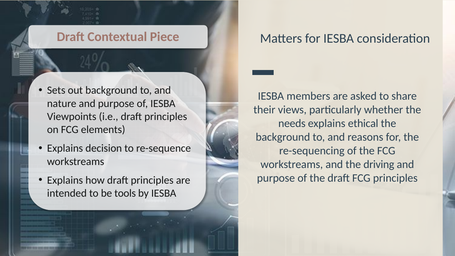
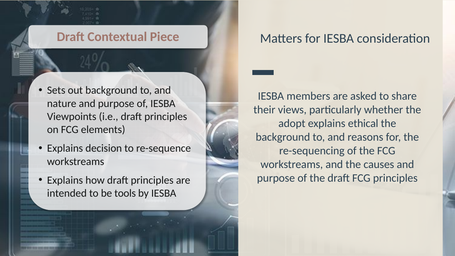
needs: needs -> adopt (292, 123)
driving: driving -> causes (379, 164)
